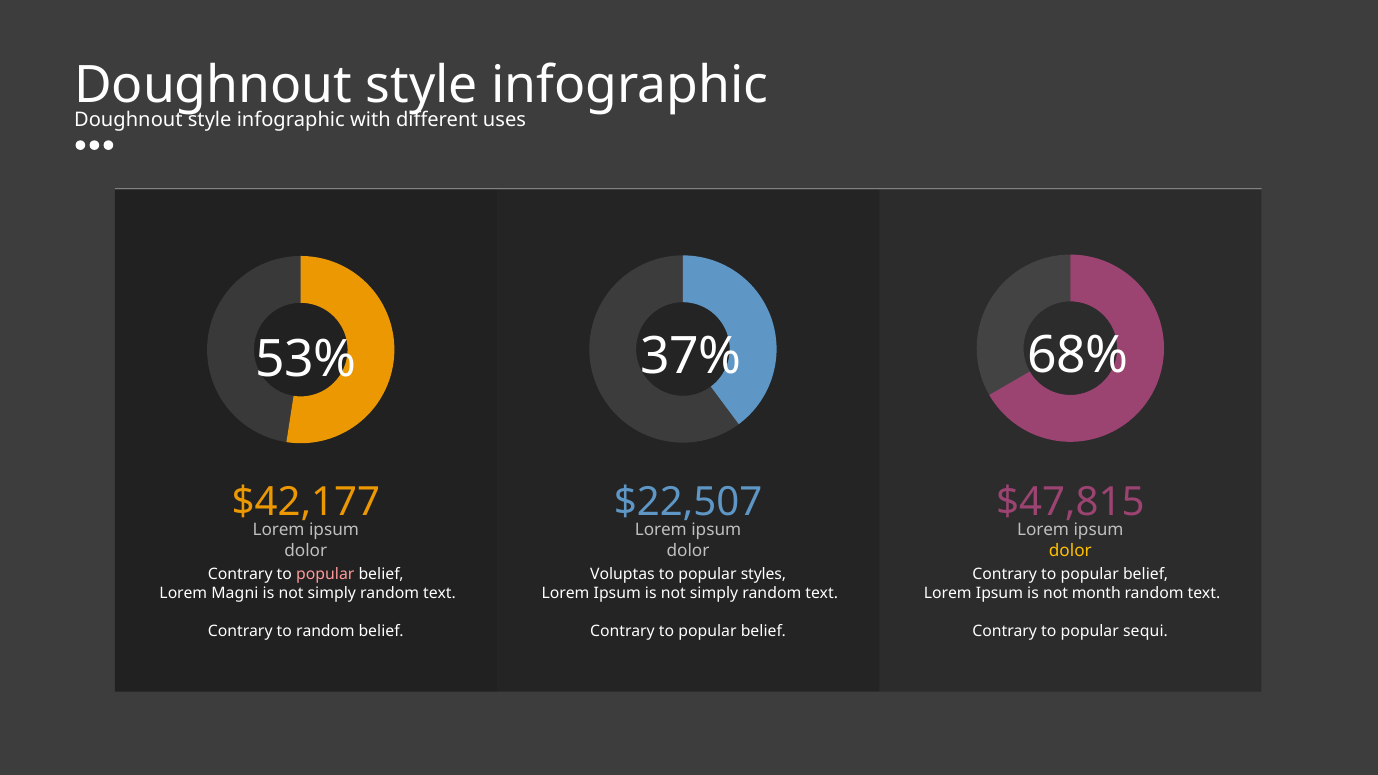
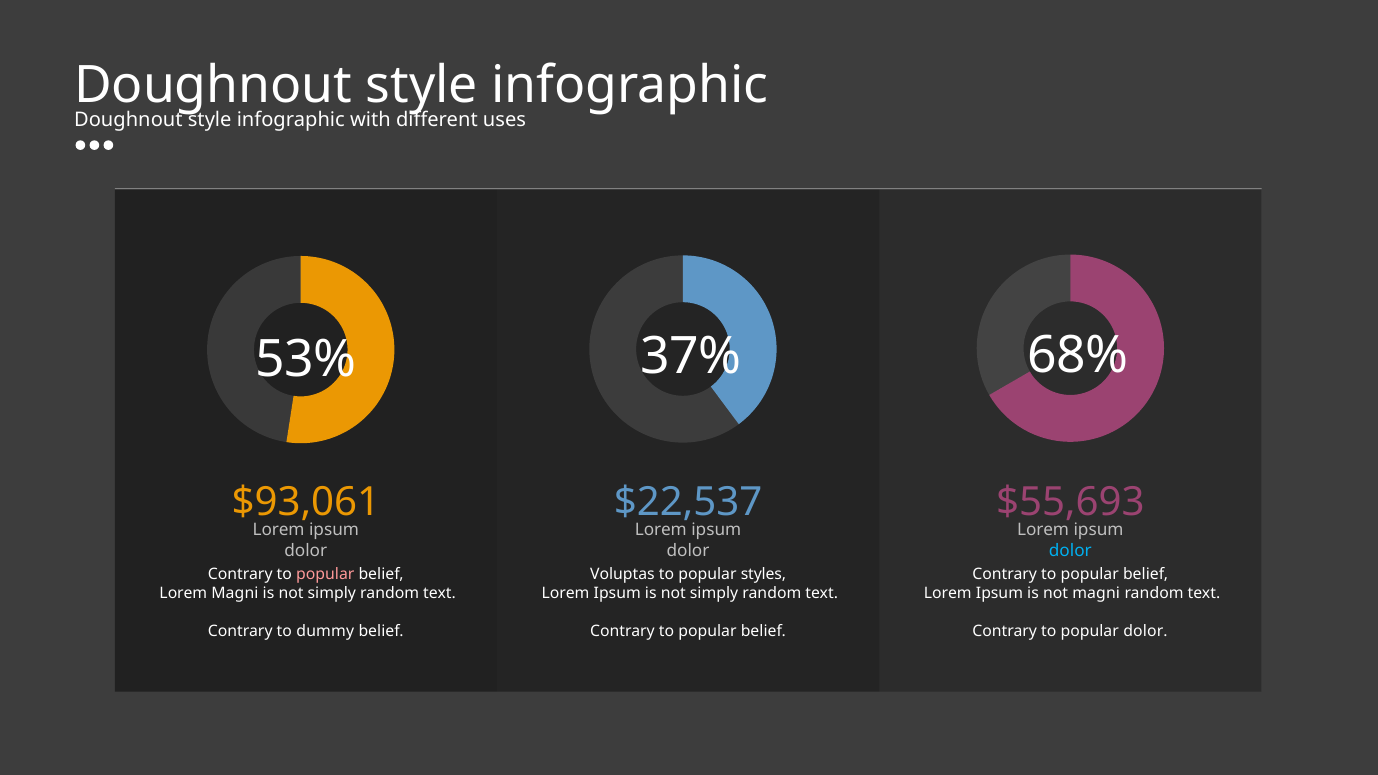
$42,177: $42,177 -> $93,061 (306, 502)
$22,507: $22,507 -> $22,537 (688, 502)
$47,815: $47,815 -> $55,693 (1070, 502)
dolor colour: yellow -> light blue (1070, 551)
not month: month -> magni (1096, 593)
to random: random -> dummy (325, 631)
popular sequi: sequi -> dolor (1145, 631)
